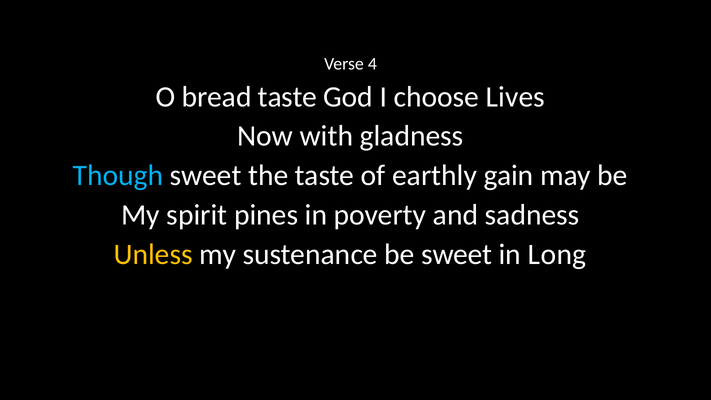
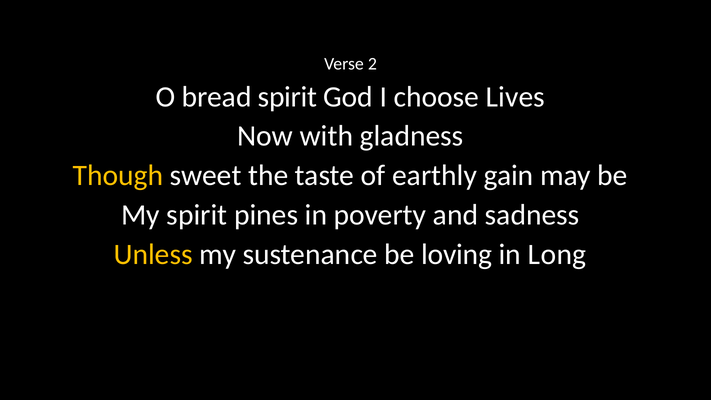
4: 4 -> 2 (372, 64)
bread taste: taste -> spirit (287, 97)
Though colour: light blue -> yellow (118, 175)
be sweet: sweet -> loving (457, 254)
